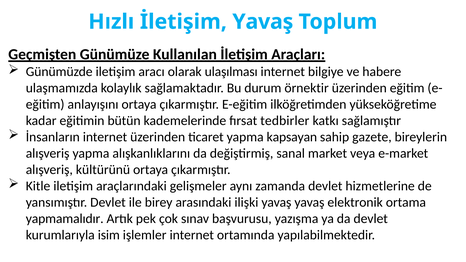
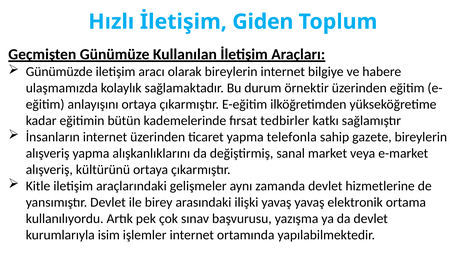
İletişim Yavaş: Yavaş -> Giden (263, 22)
olarak ulaşılması: ulaşılması -> bireylerin (231, 72)
kapsayan: kapsayan -> telefonla (292, 137)
yapmamalıdır: yapmamalıdır -> kullanılıyordu (65, 219)
